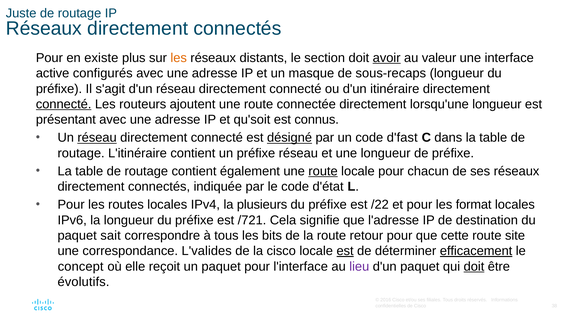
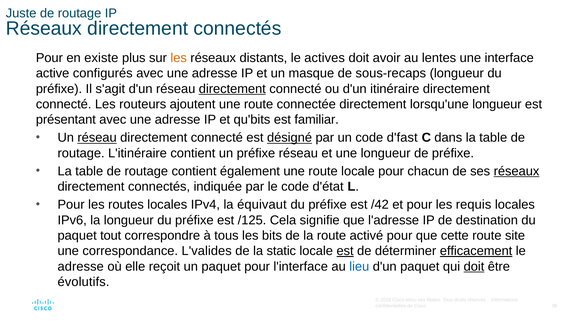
section: section -> actives (325, 58)
avoir underline: present -> none (387, 58)
valeur: valeur -> lentes (439, 58)
directement underline: none -> present (232, 89)
connecté underline: present -> none (64, 104)
qu'soit: qu'soit -> qu'bits (252, 120)
connus: connus -> familiar (317, 120)
route underline: present -> none (323, 171)
réseaux underline: none -> present (516, 171)
plusieurs: plusieurs -> équivaut (262, 204)
/22: /22 -> /42 (380, 204)
format: format -> requis (474, 204)
/721: /721 -> /125 (252, 220)
sait: sait -> tout (111, 235)
retour: retour -> activé (366, 235)
la cisco: cisco -> static (281, 251)
concept: concept -> adresse (81, 266)
lieu colour: purple -> blue (359, 266)
